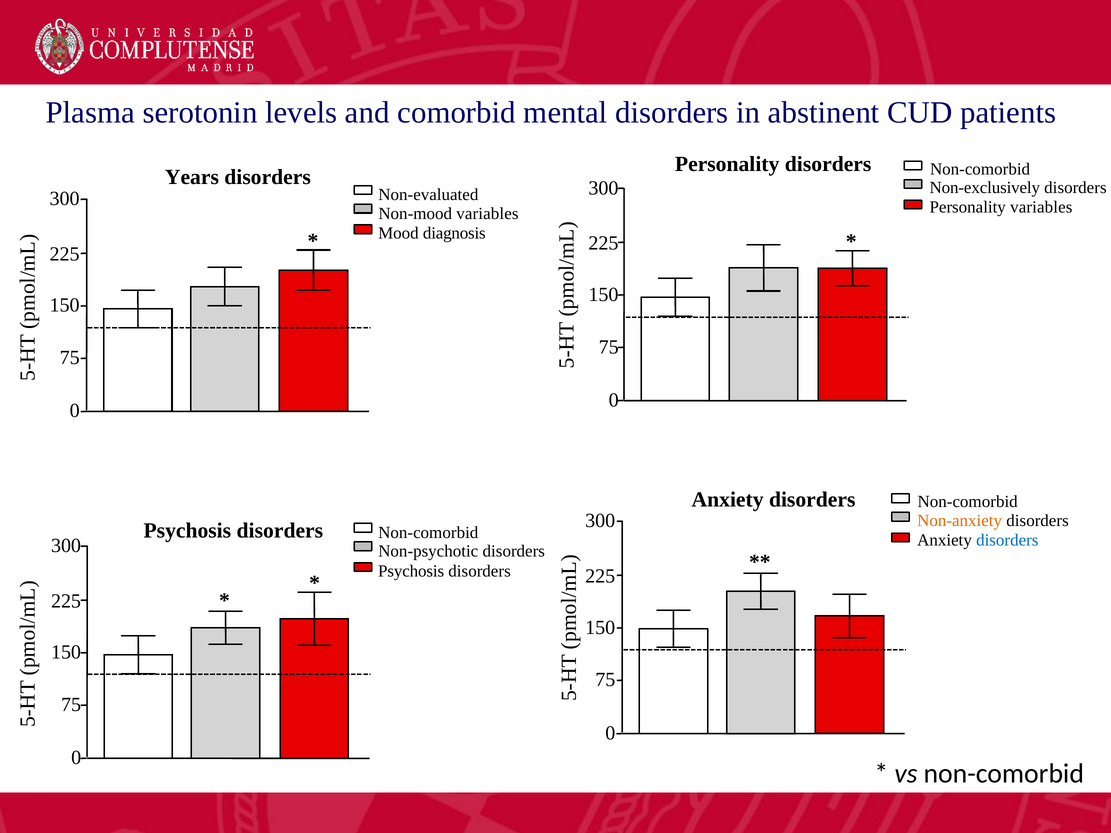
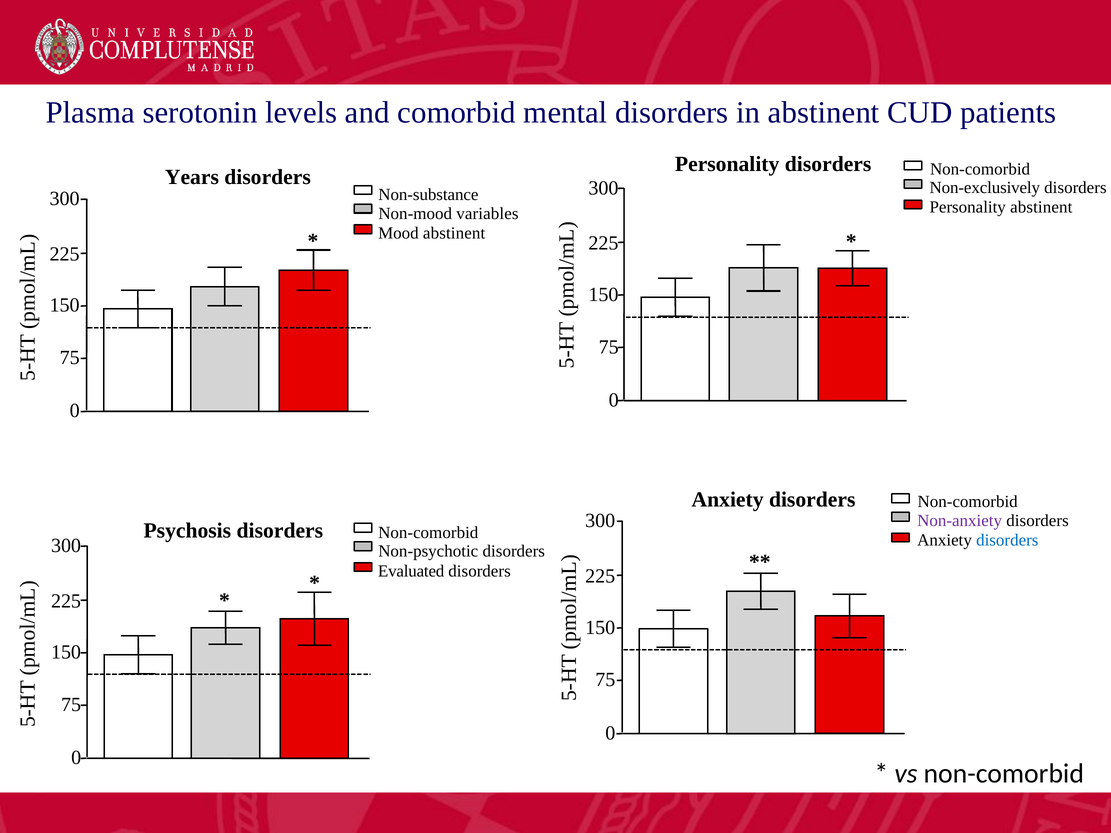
Non-evaluated: Non-evaluated -> Non-substance (428, 195)
Personality variables: variables -> abstinent (1041, 207)
Mood diagnosis: diagnosis -> abstinent (454, 233)
Non-anxiety colour: orange -> purple (960, 521)
Psychosis: Psychosis -> Evaluated (411, 571)
